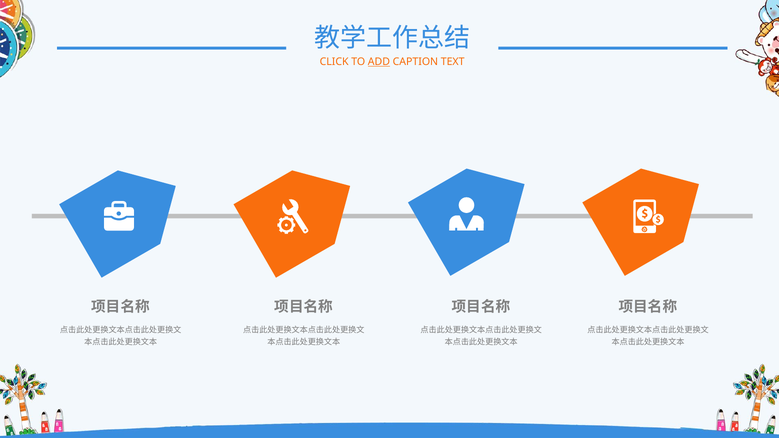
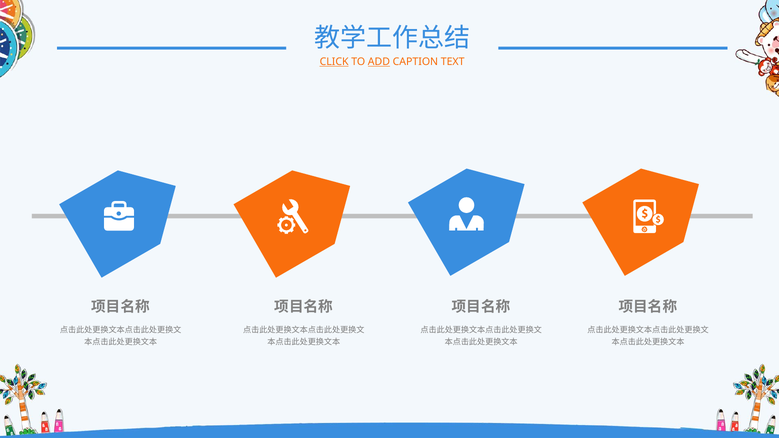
CLICK underline: none -> present (334, 62)
